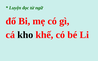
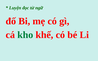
kho colour: black -> green (25, 35)
